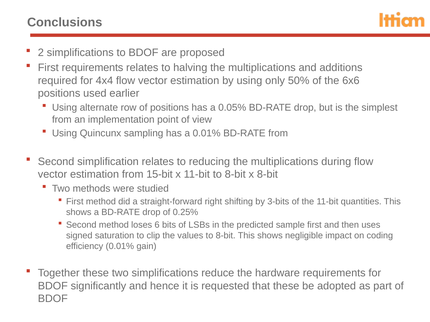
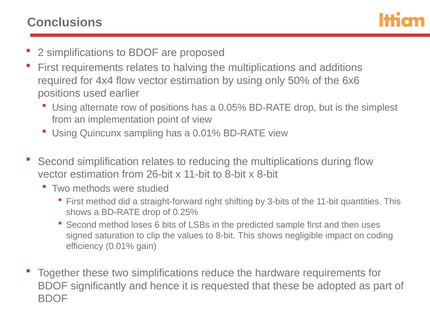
BD-RATE from: from -> view (278, 133)
15-bit: 15-bit -> 26-bit (160, 175)
